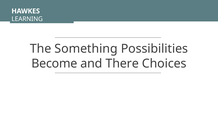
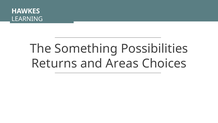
Become: Become -> Returns (54, 63)
There: There -> Areas (122, 63)
